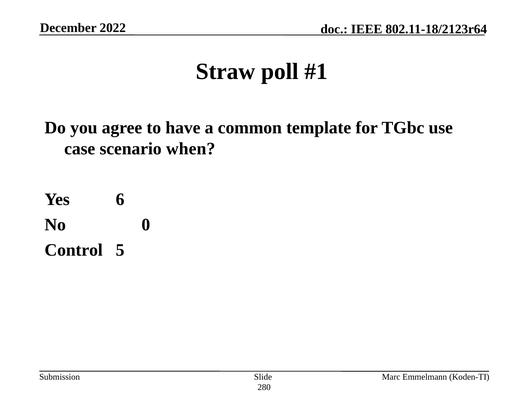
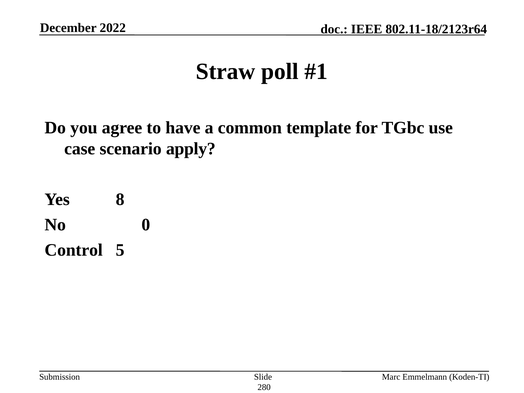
when: when -> apply (191, 149)
6: 6 -> 8 (120, 200)
